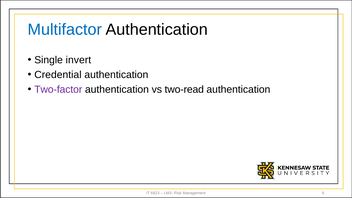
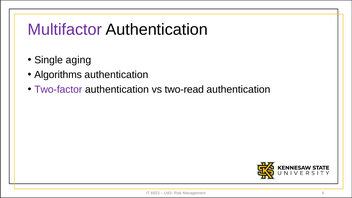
Multifactor colour: blue -> purple (65, 30)
invert: invert -> aging (78, 60)
Credential: Credential -> Algorithms (58, 75)
